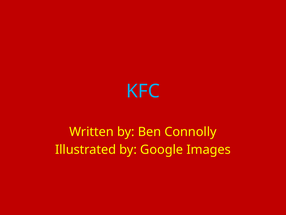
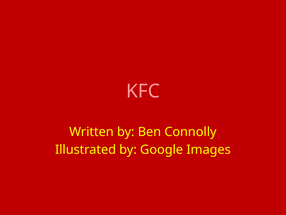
KFC colour: light blue -> pink (143, 91)
